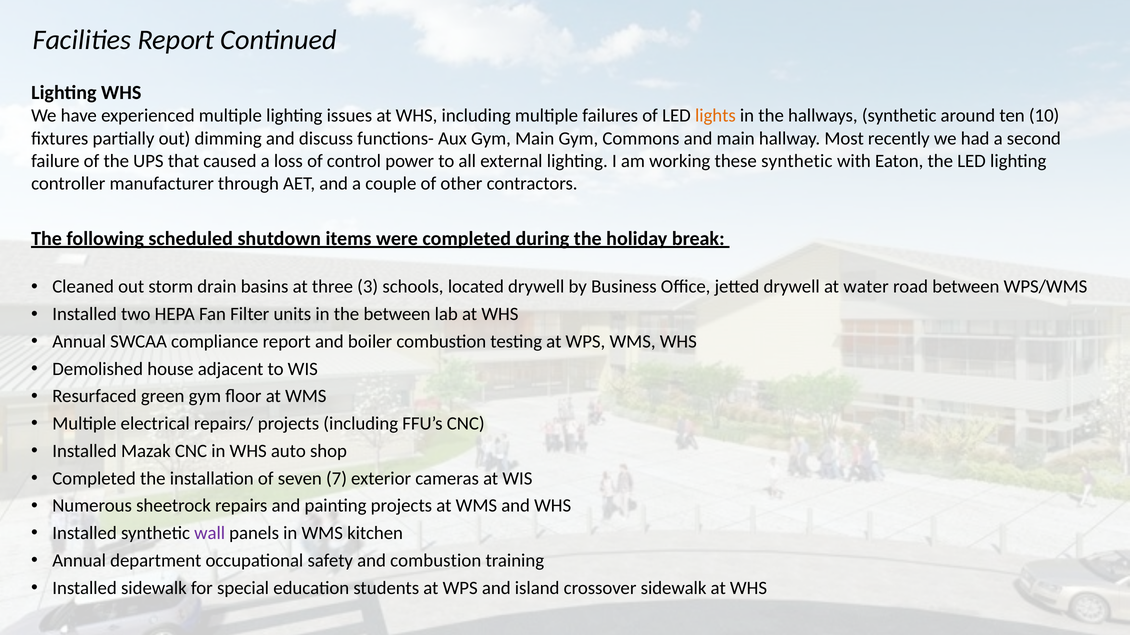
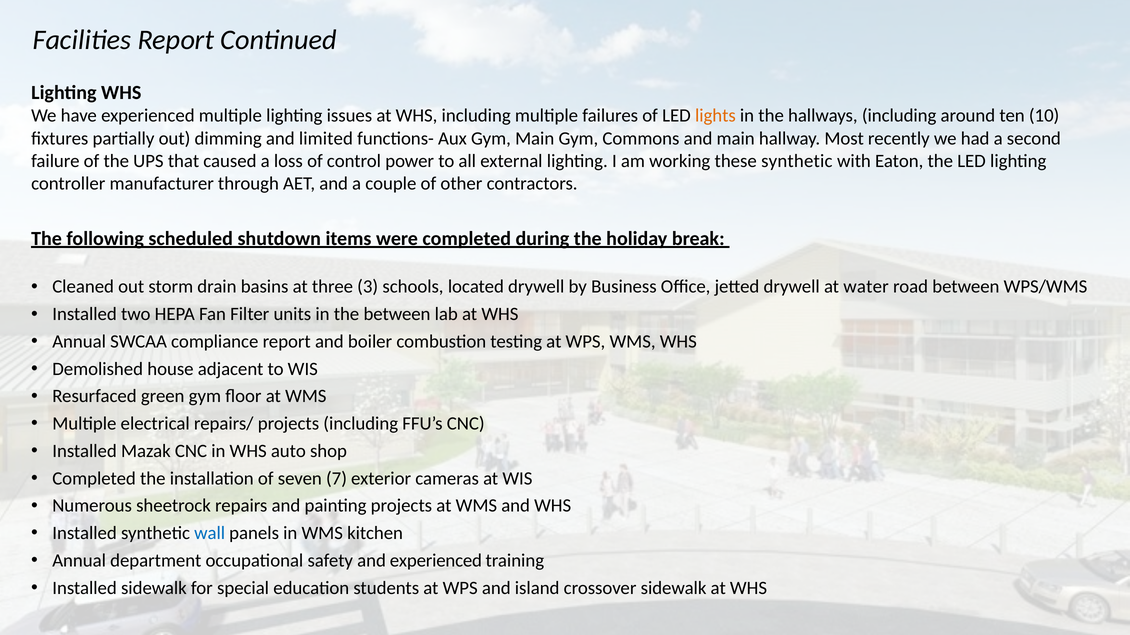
hallways synthetic: synthetic -> including (899, 116)
discuss: discuss -> limited (326, 138)
wall colour: purple -> blue (210, 534)
and combustion: combustion -> experienced (436, 561)
